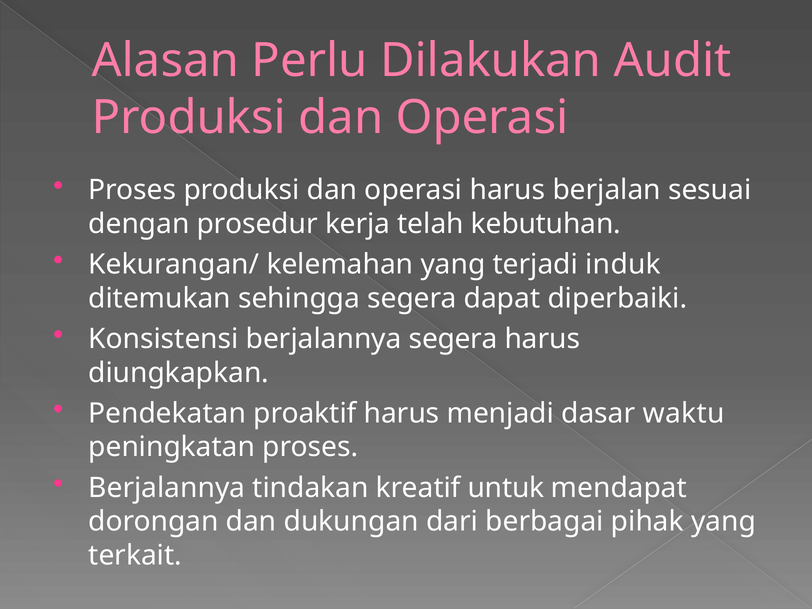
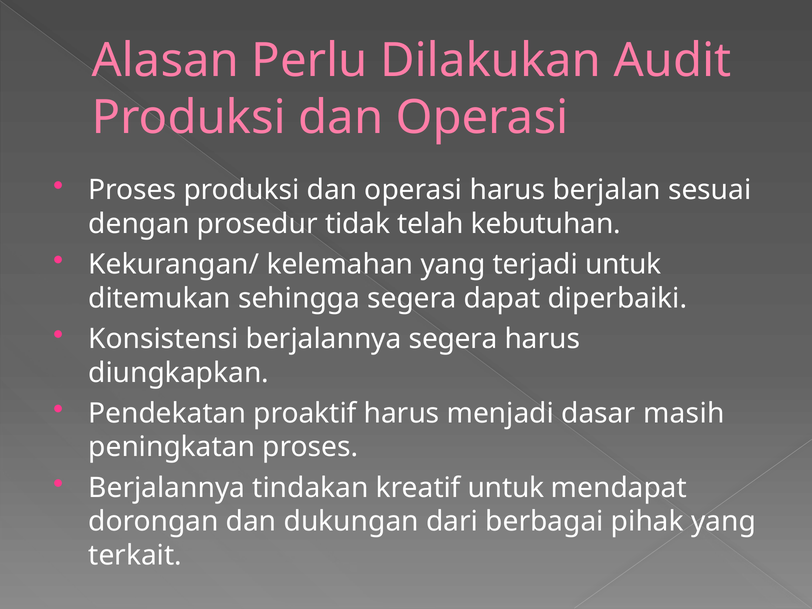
kerja: kerja -> tidak (358, 224)
terjadi induk: induk -> untuk (623, 265)
waktu: waktu -> masih (684, 413)
